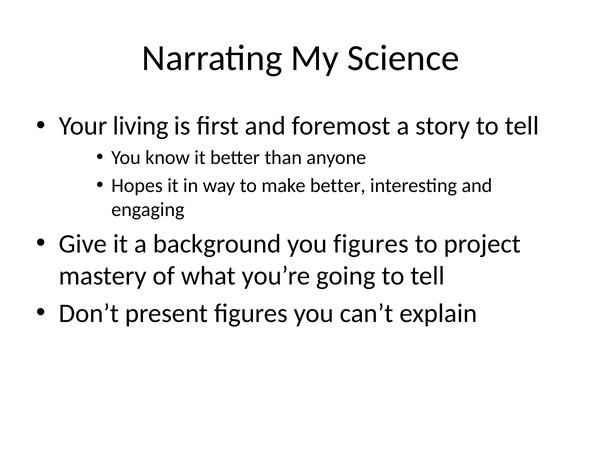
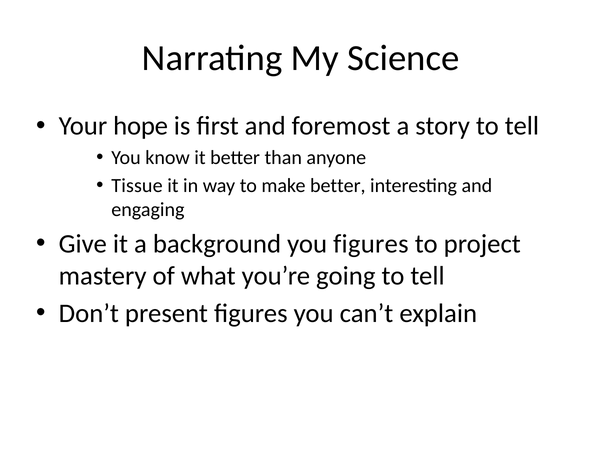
living: living -> hope (141, 126)
Hopes: Hopes -> Tissue (137, 186)
